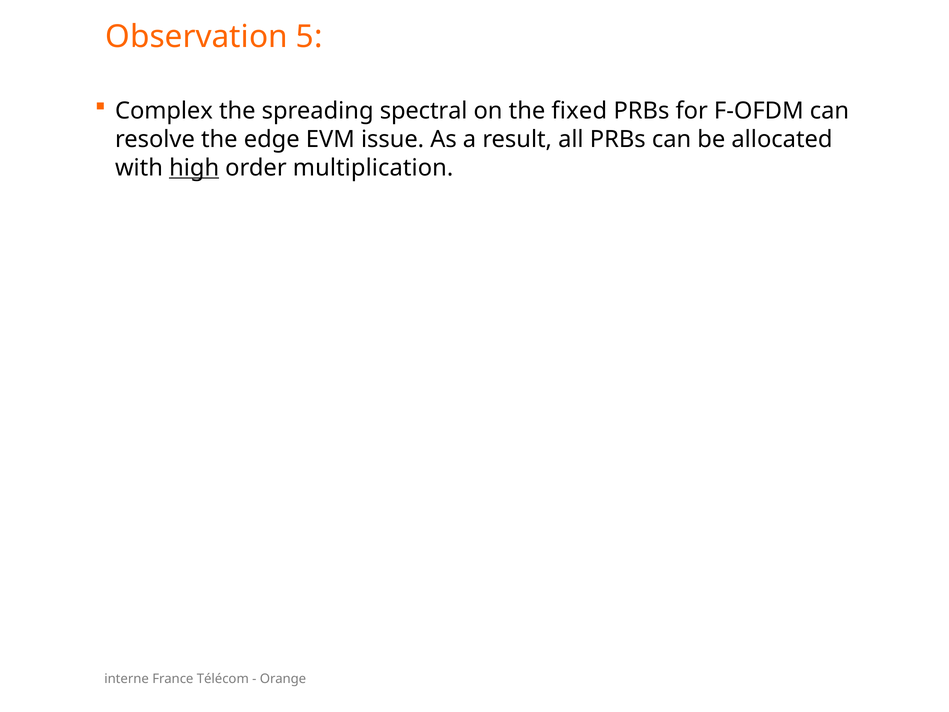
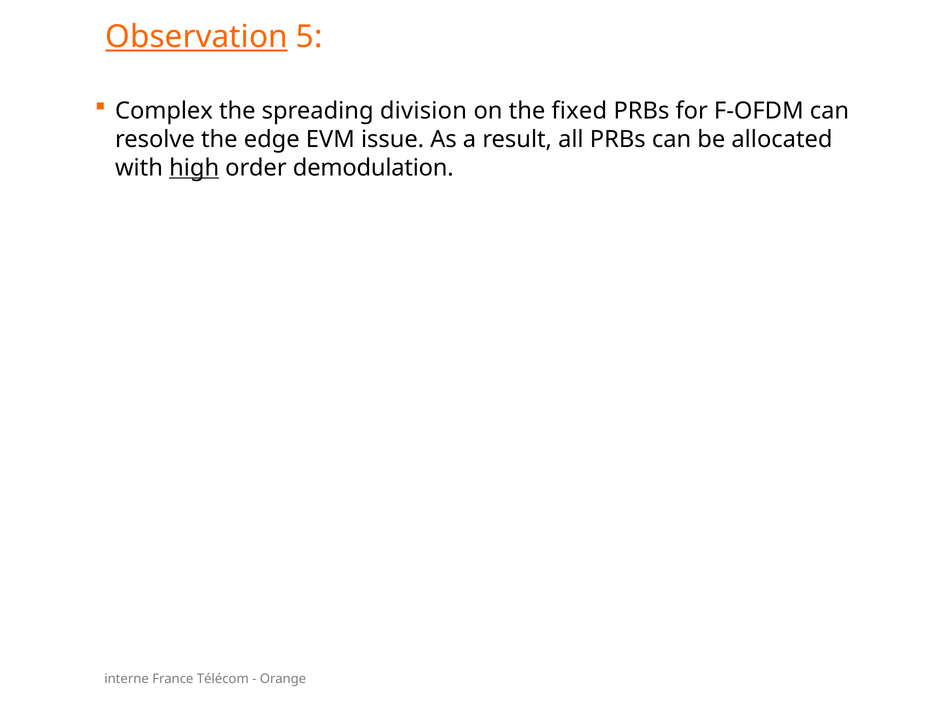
Observation underline: none -> present (197, 37)
spectral: spectral -> division (423, 111)
multiplication: multiplication -> demodulation (373, 168)
